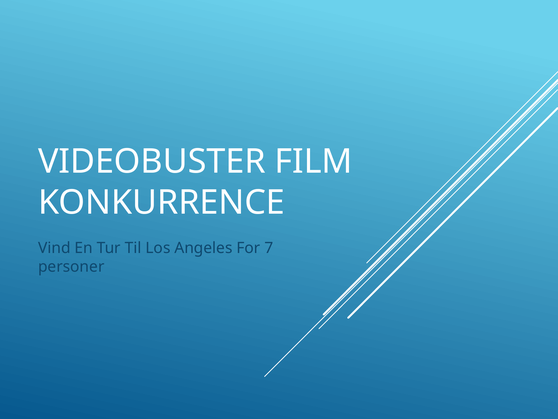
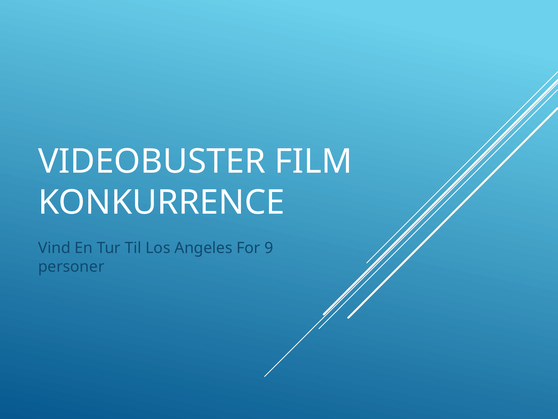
7: 7 -> 9 (269, 248)
